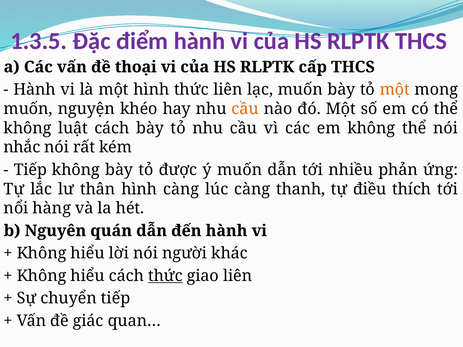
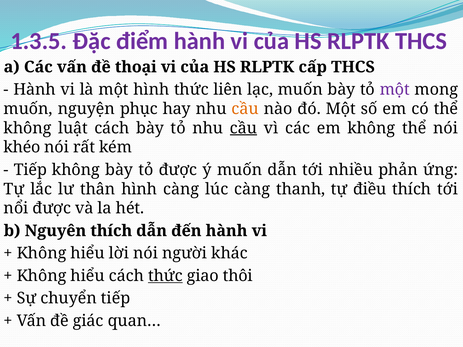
một colour: orange -> purple (395, 90)
khéo: khéo -> phục (139, 109)
cầu underline: none -> present (244, 128)
nhắc: nhắc -> khéo (22, 147)
nổi hàng: hàng -> được (52, 208)
Nguyên quán: quán -> thích (111, 231)
giao liên: liên -> thôi (238, 276)
